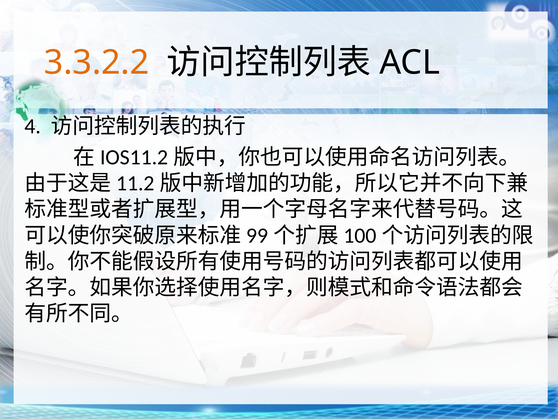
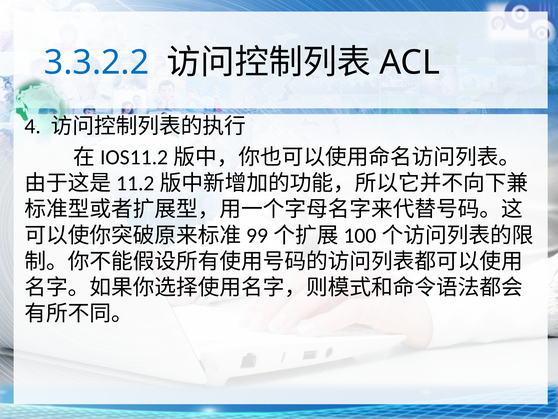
3.3.2.2 colour: orange -> blue (97, 62)
